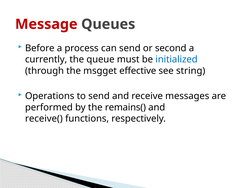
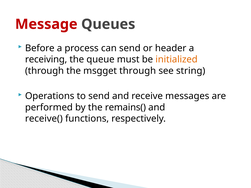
second: second -> header (171, 48)
currently: currently -> receiving (46, 60)
initialized colour: blue -> orange (177, 60)
msgget effective: effective -> through (138, 71)
